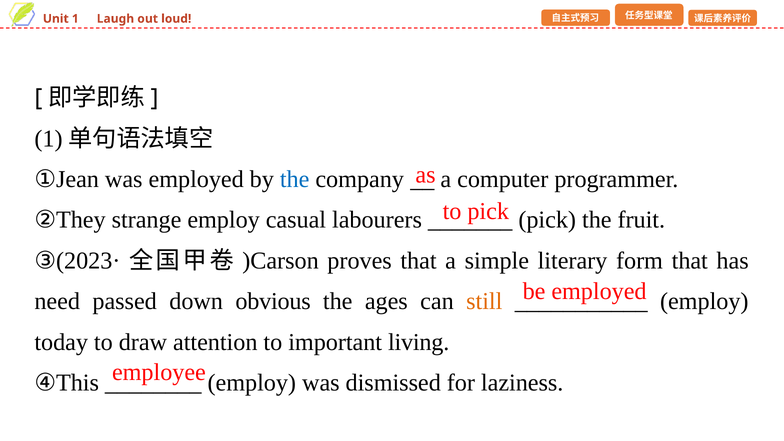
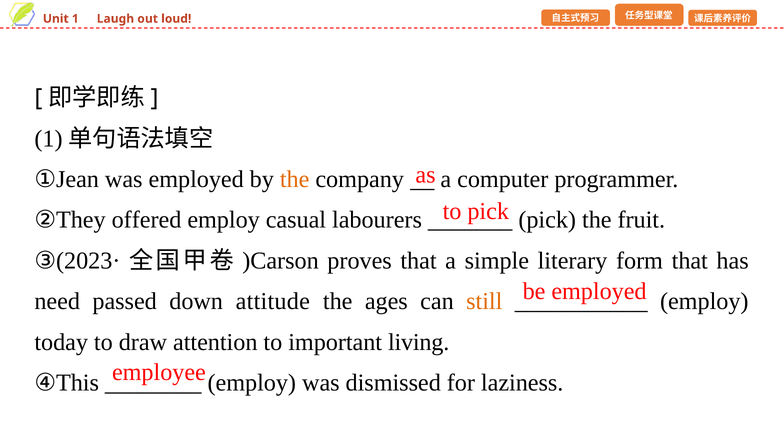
the colour: blue -> orange (295, 179)
strange: strange -> offered (147, 220)
obvious: obvious -> attitude (273, 301)
